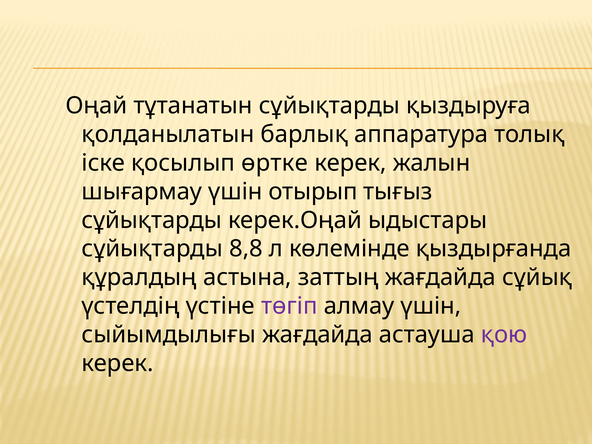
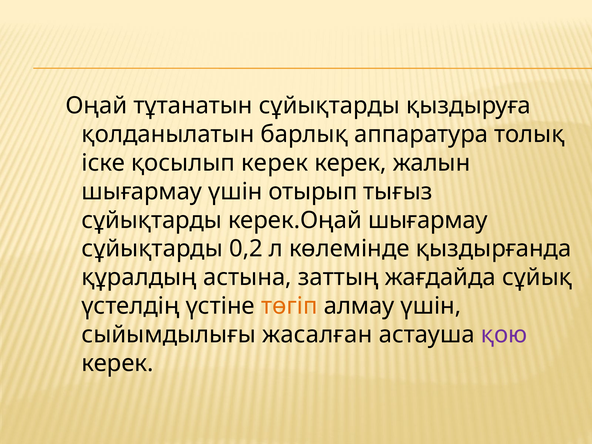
қосылып өртке: өртке -> керек (275, 163)
керек.Оңай ыдыстары: ыдыстары -> шығармау (428, 220)
8,8: 8,8 -> 0,2 (246, 249)
төгіп colour: purple -> orange (289, 306)
сыйымдылығы жағдайда: жағдайда -> жасалған (317, 335)
